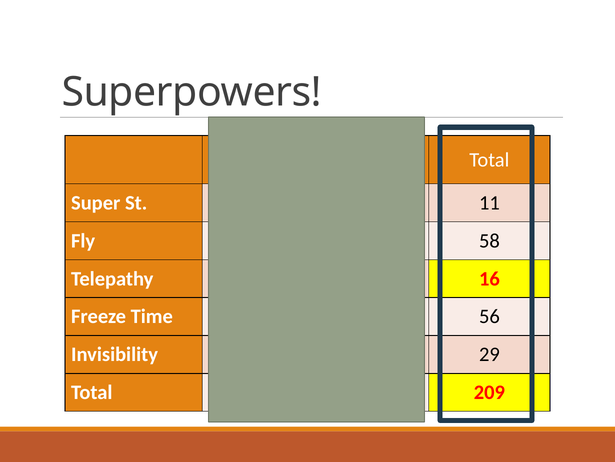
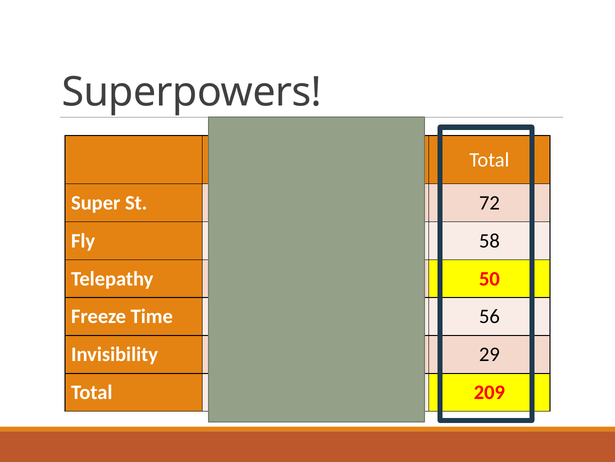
11: 11 -> 72 (489, 203)
16: 16 -> 50 (489, 278)
